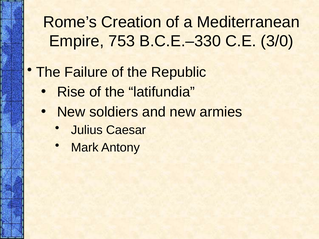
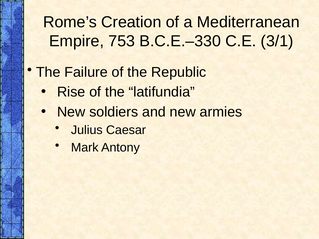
3/0: 3/0 -> 3/1 (277, 41)
